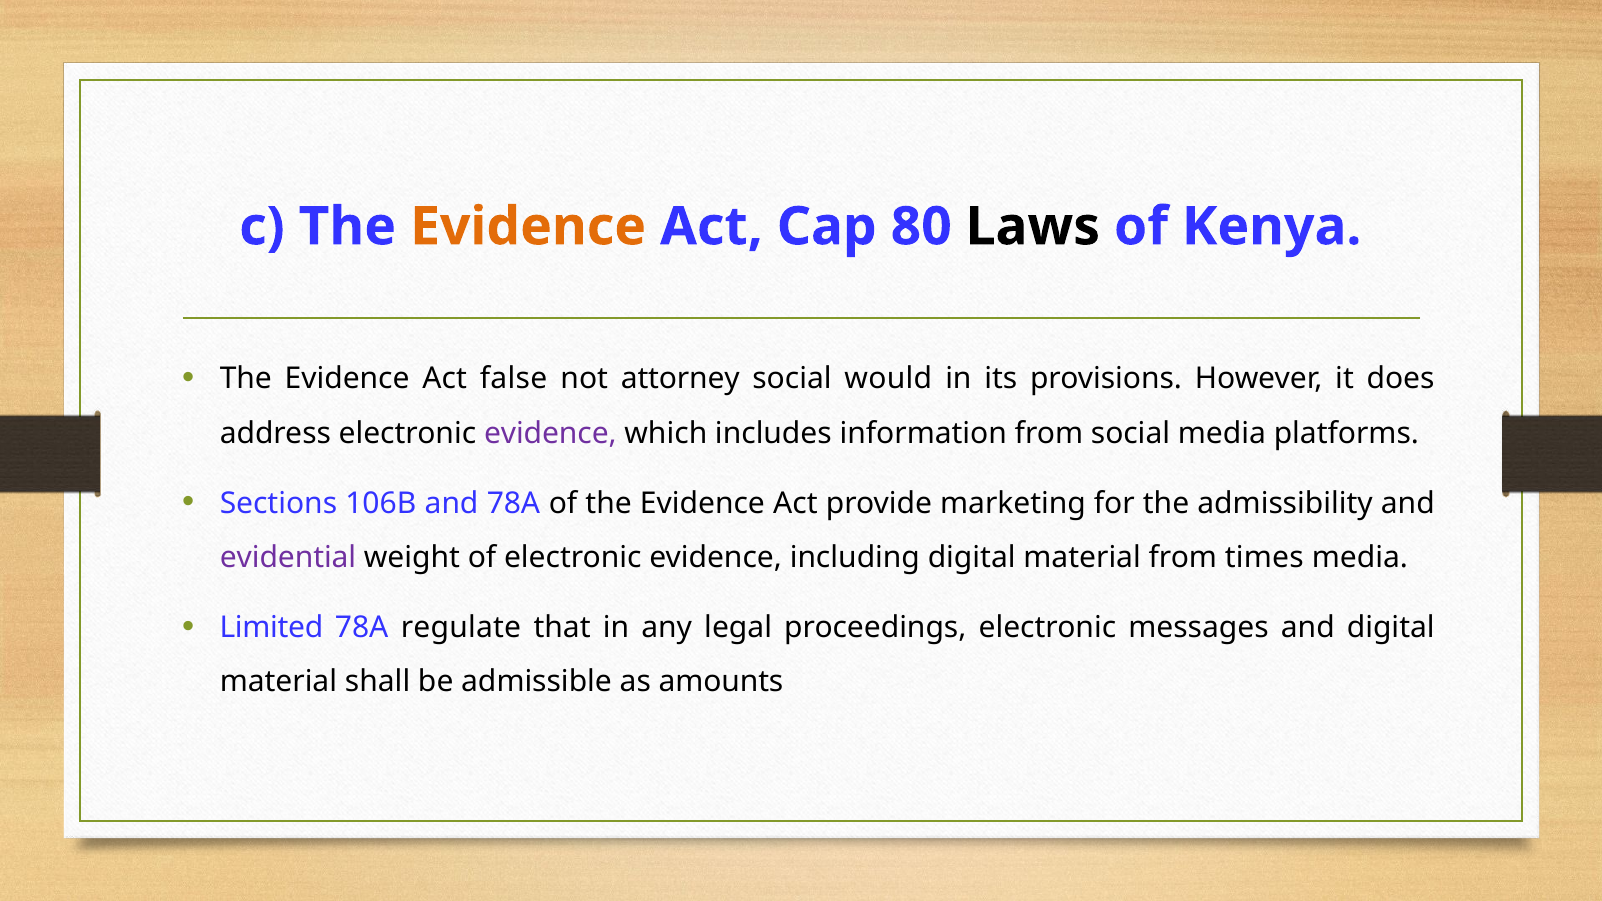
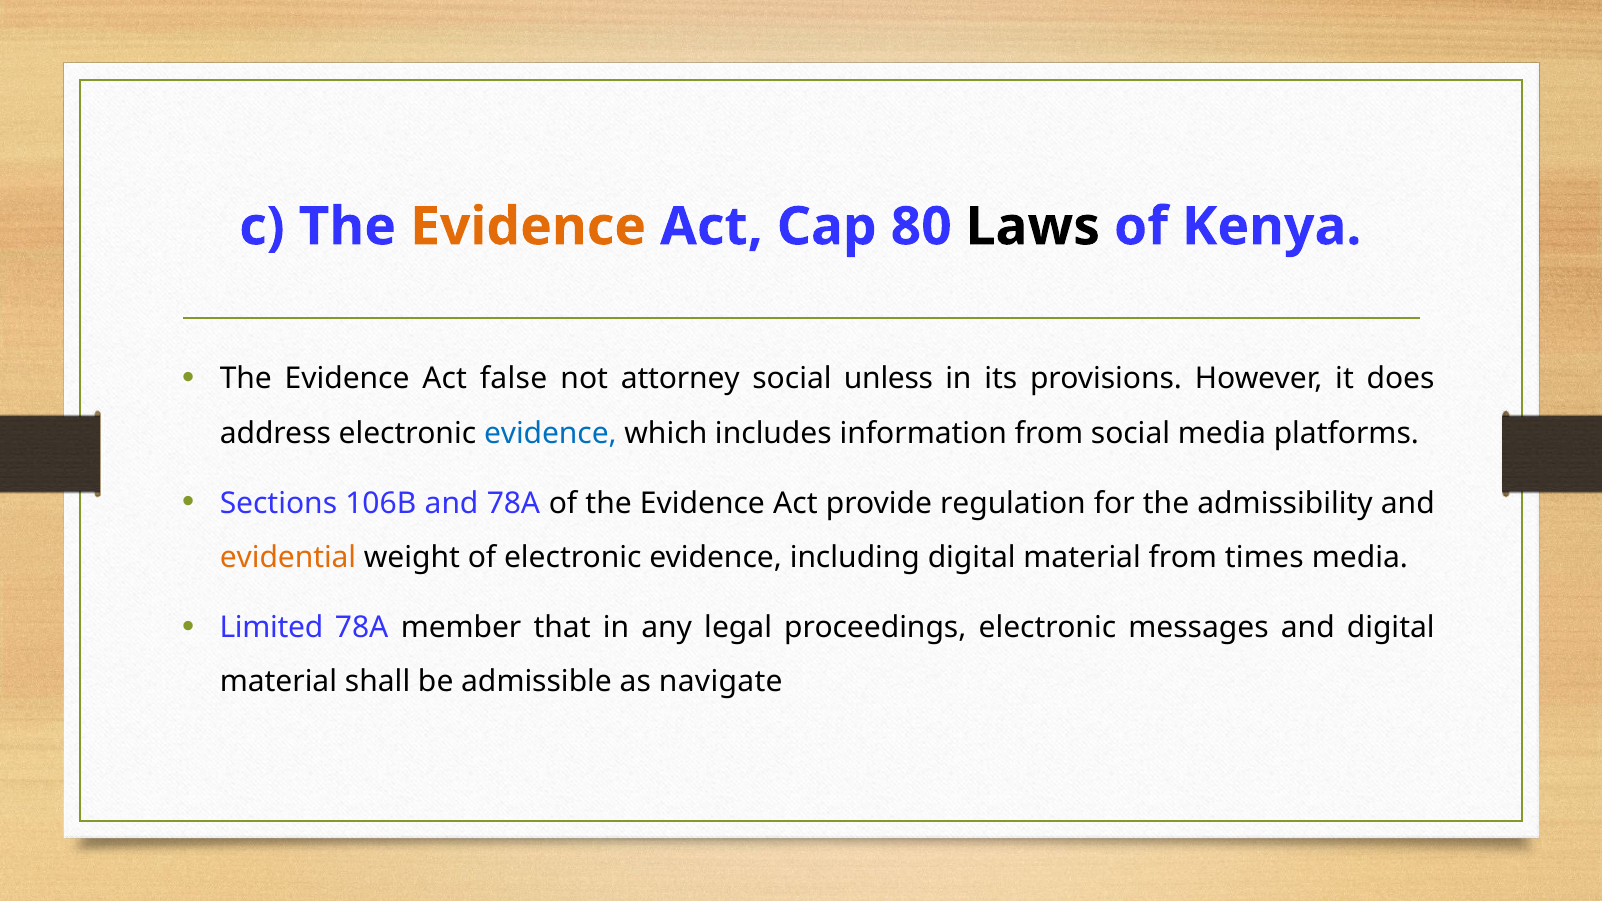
would: would -> unless (889, 379)
evidence colour: purple -> blue (550, 433)
marketing: marketing -> regulation (1013, 503)
evidential colour: purple -> orange (288, 557)
regulate: regulate -> member (461, 627)
amounts: amounts -> navigate (721, 682)
